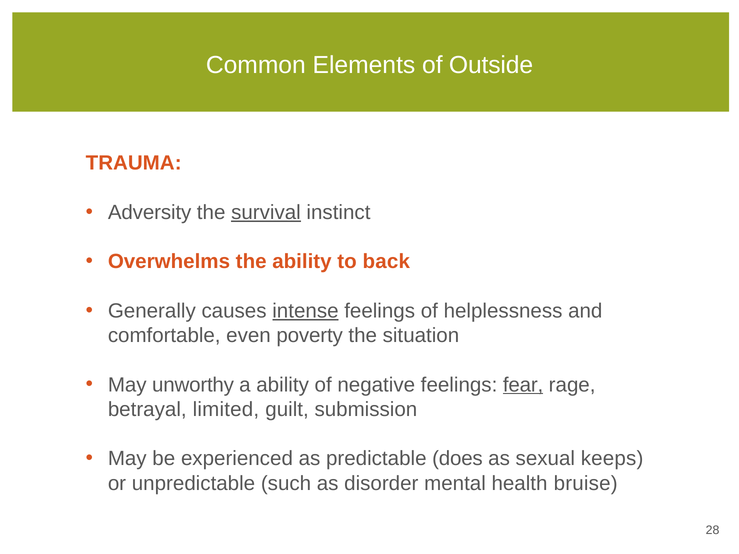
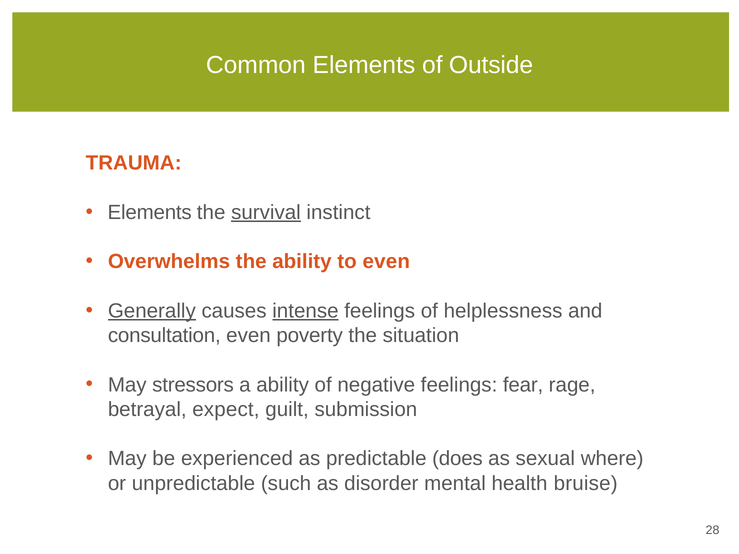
Adversity: Adversity -> Elements (150, 213)
to back: back -> even (386, 262)
Generally underline: none -> present (152, 311)
comfortable: comfortable -> consultation (164, 336)
unworthy: unworthy -> stressors (193, 385)
fear underline: present -> none (523, 385)
limited: limited -> expect (226, 410)
keeps: keeps -> where (612, 459)
